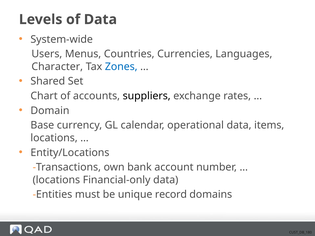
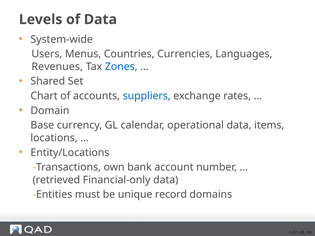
Character: Character -> Revenues (57, 67)
suppliers colour: black -> blue (147, 96)
locations: locations -> retrieved (56, 180)
